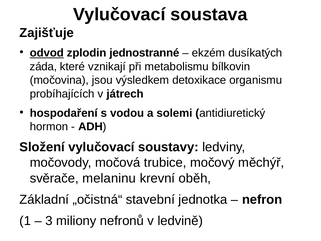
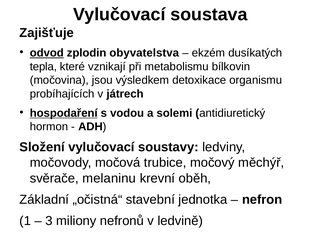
jednostranné: jednostranné -> obyvatelstva (144, 53)
záda: záda -> tepla (43, 66)
hospodaření underline: none -> present (64, 113)
